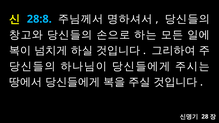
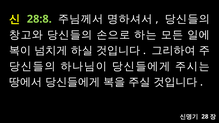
28:8 colour: light blue -> light green (39, 19)
